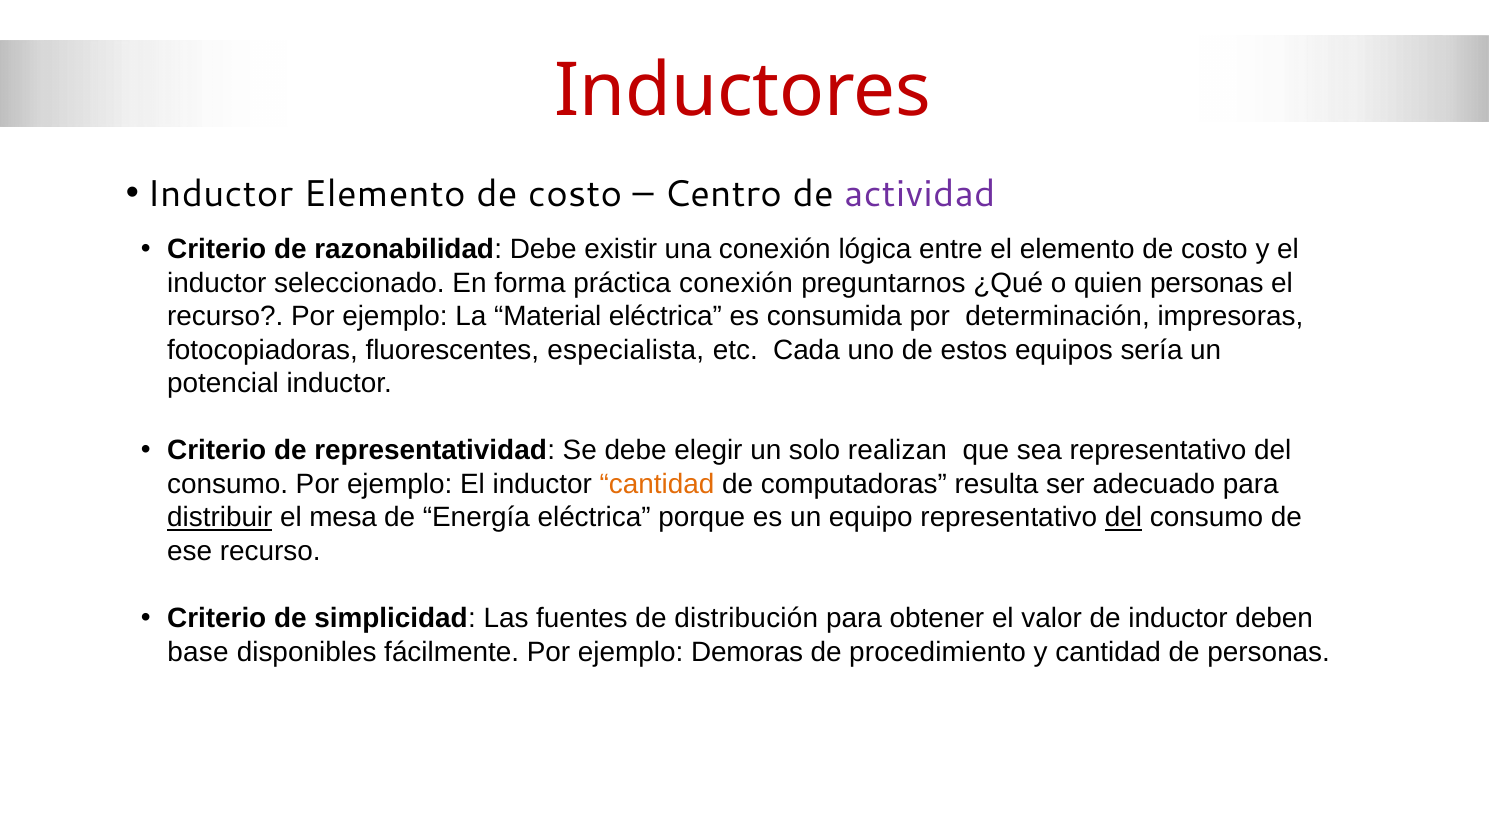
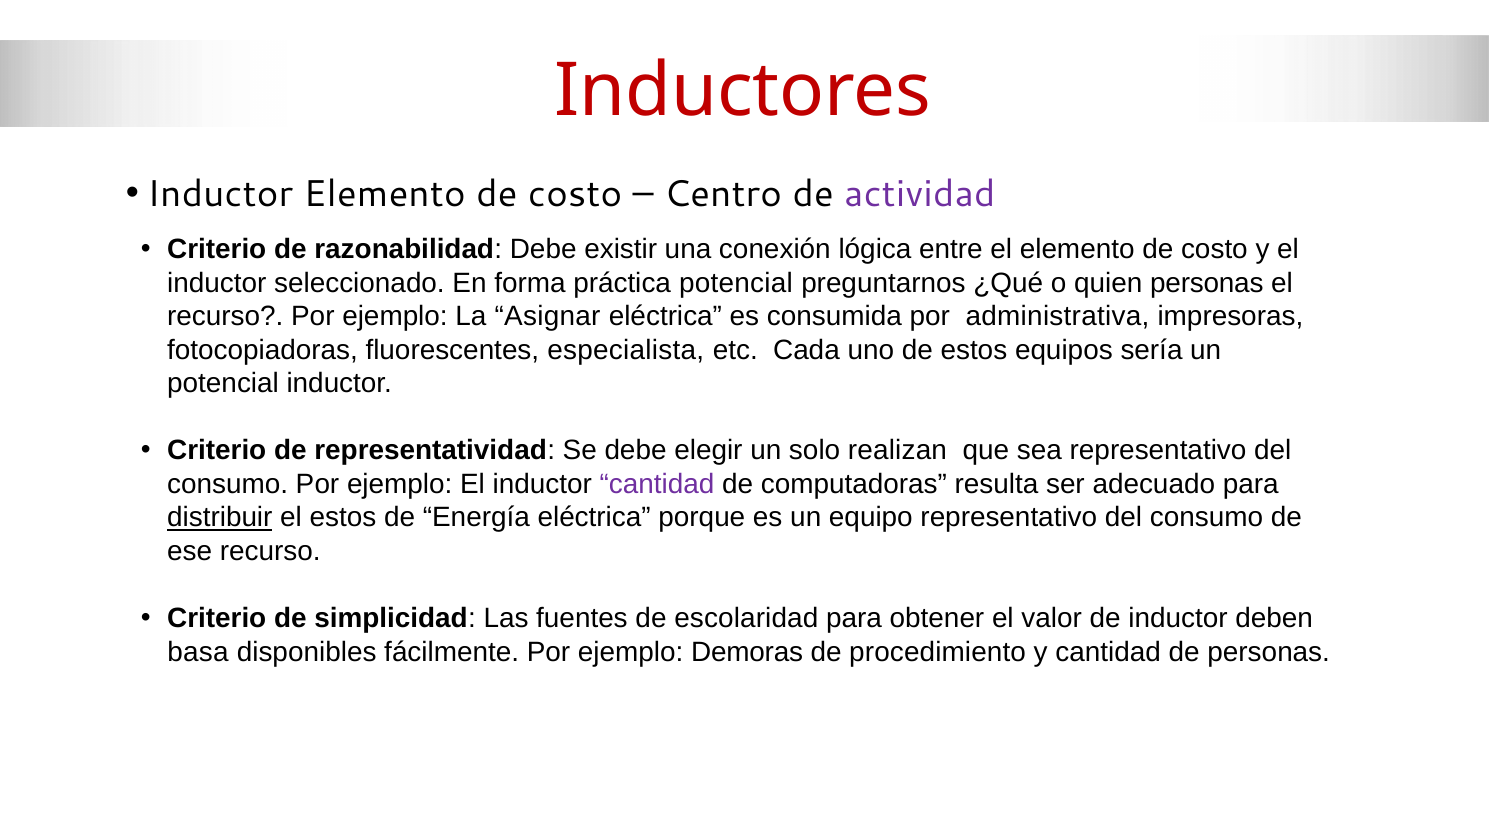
práctica conexión: conexión -> potencial (736, 283)
Material: Material -> Asignar (548, 316)
determinación: determinación -> administrativa (1057, 316)
cantidad colour: orange -> purple (657, 484)
el mesa: mesa -> estos (343, 518)
del underline: present -> none (1124, 518)
distribución: distribución -> escolaridad (746, 618)
base: base -> basa (198, 652)
